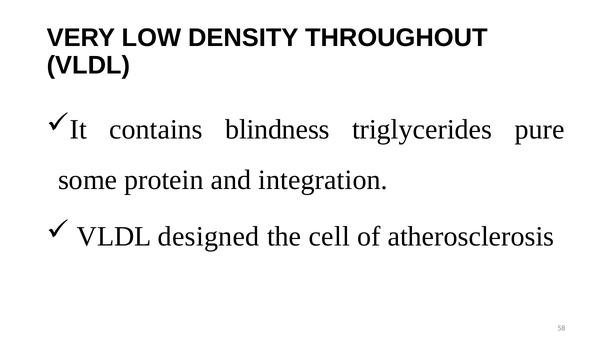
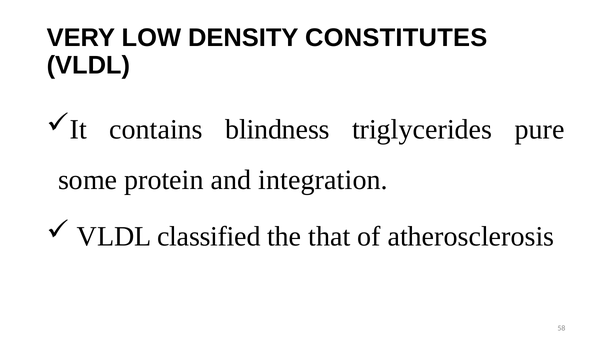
THROUGHOUT: THROUGHOUT -> CONSTITUTES (396, 38)
designed: designed -> classified (209, 237)
cell: cell -> that (329, 237)
